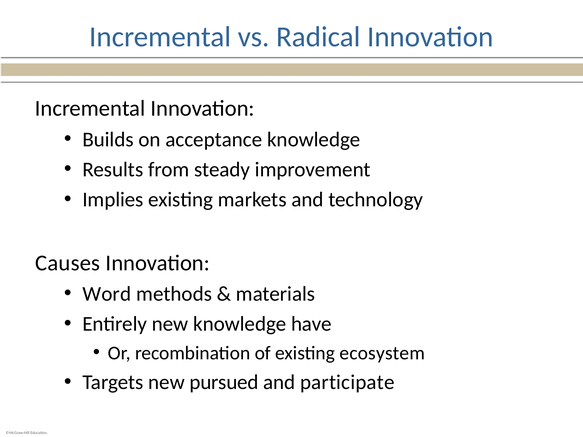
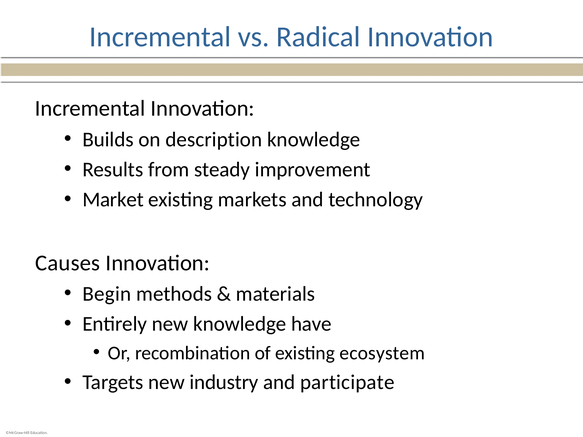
acceptance: acceptance -> description (214, 139)
Implies: Implies -> Market (113, 200)
Word: Word -> Begin (107, 294)
pursued: pursued -> industry (224, 382)
